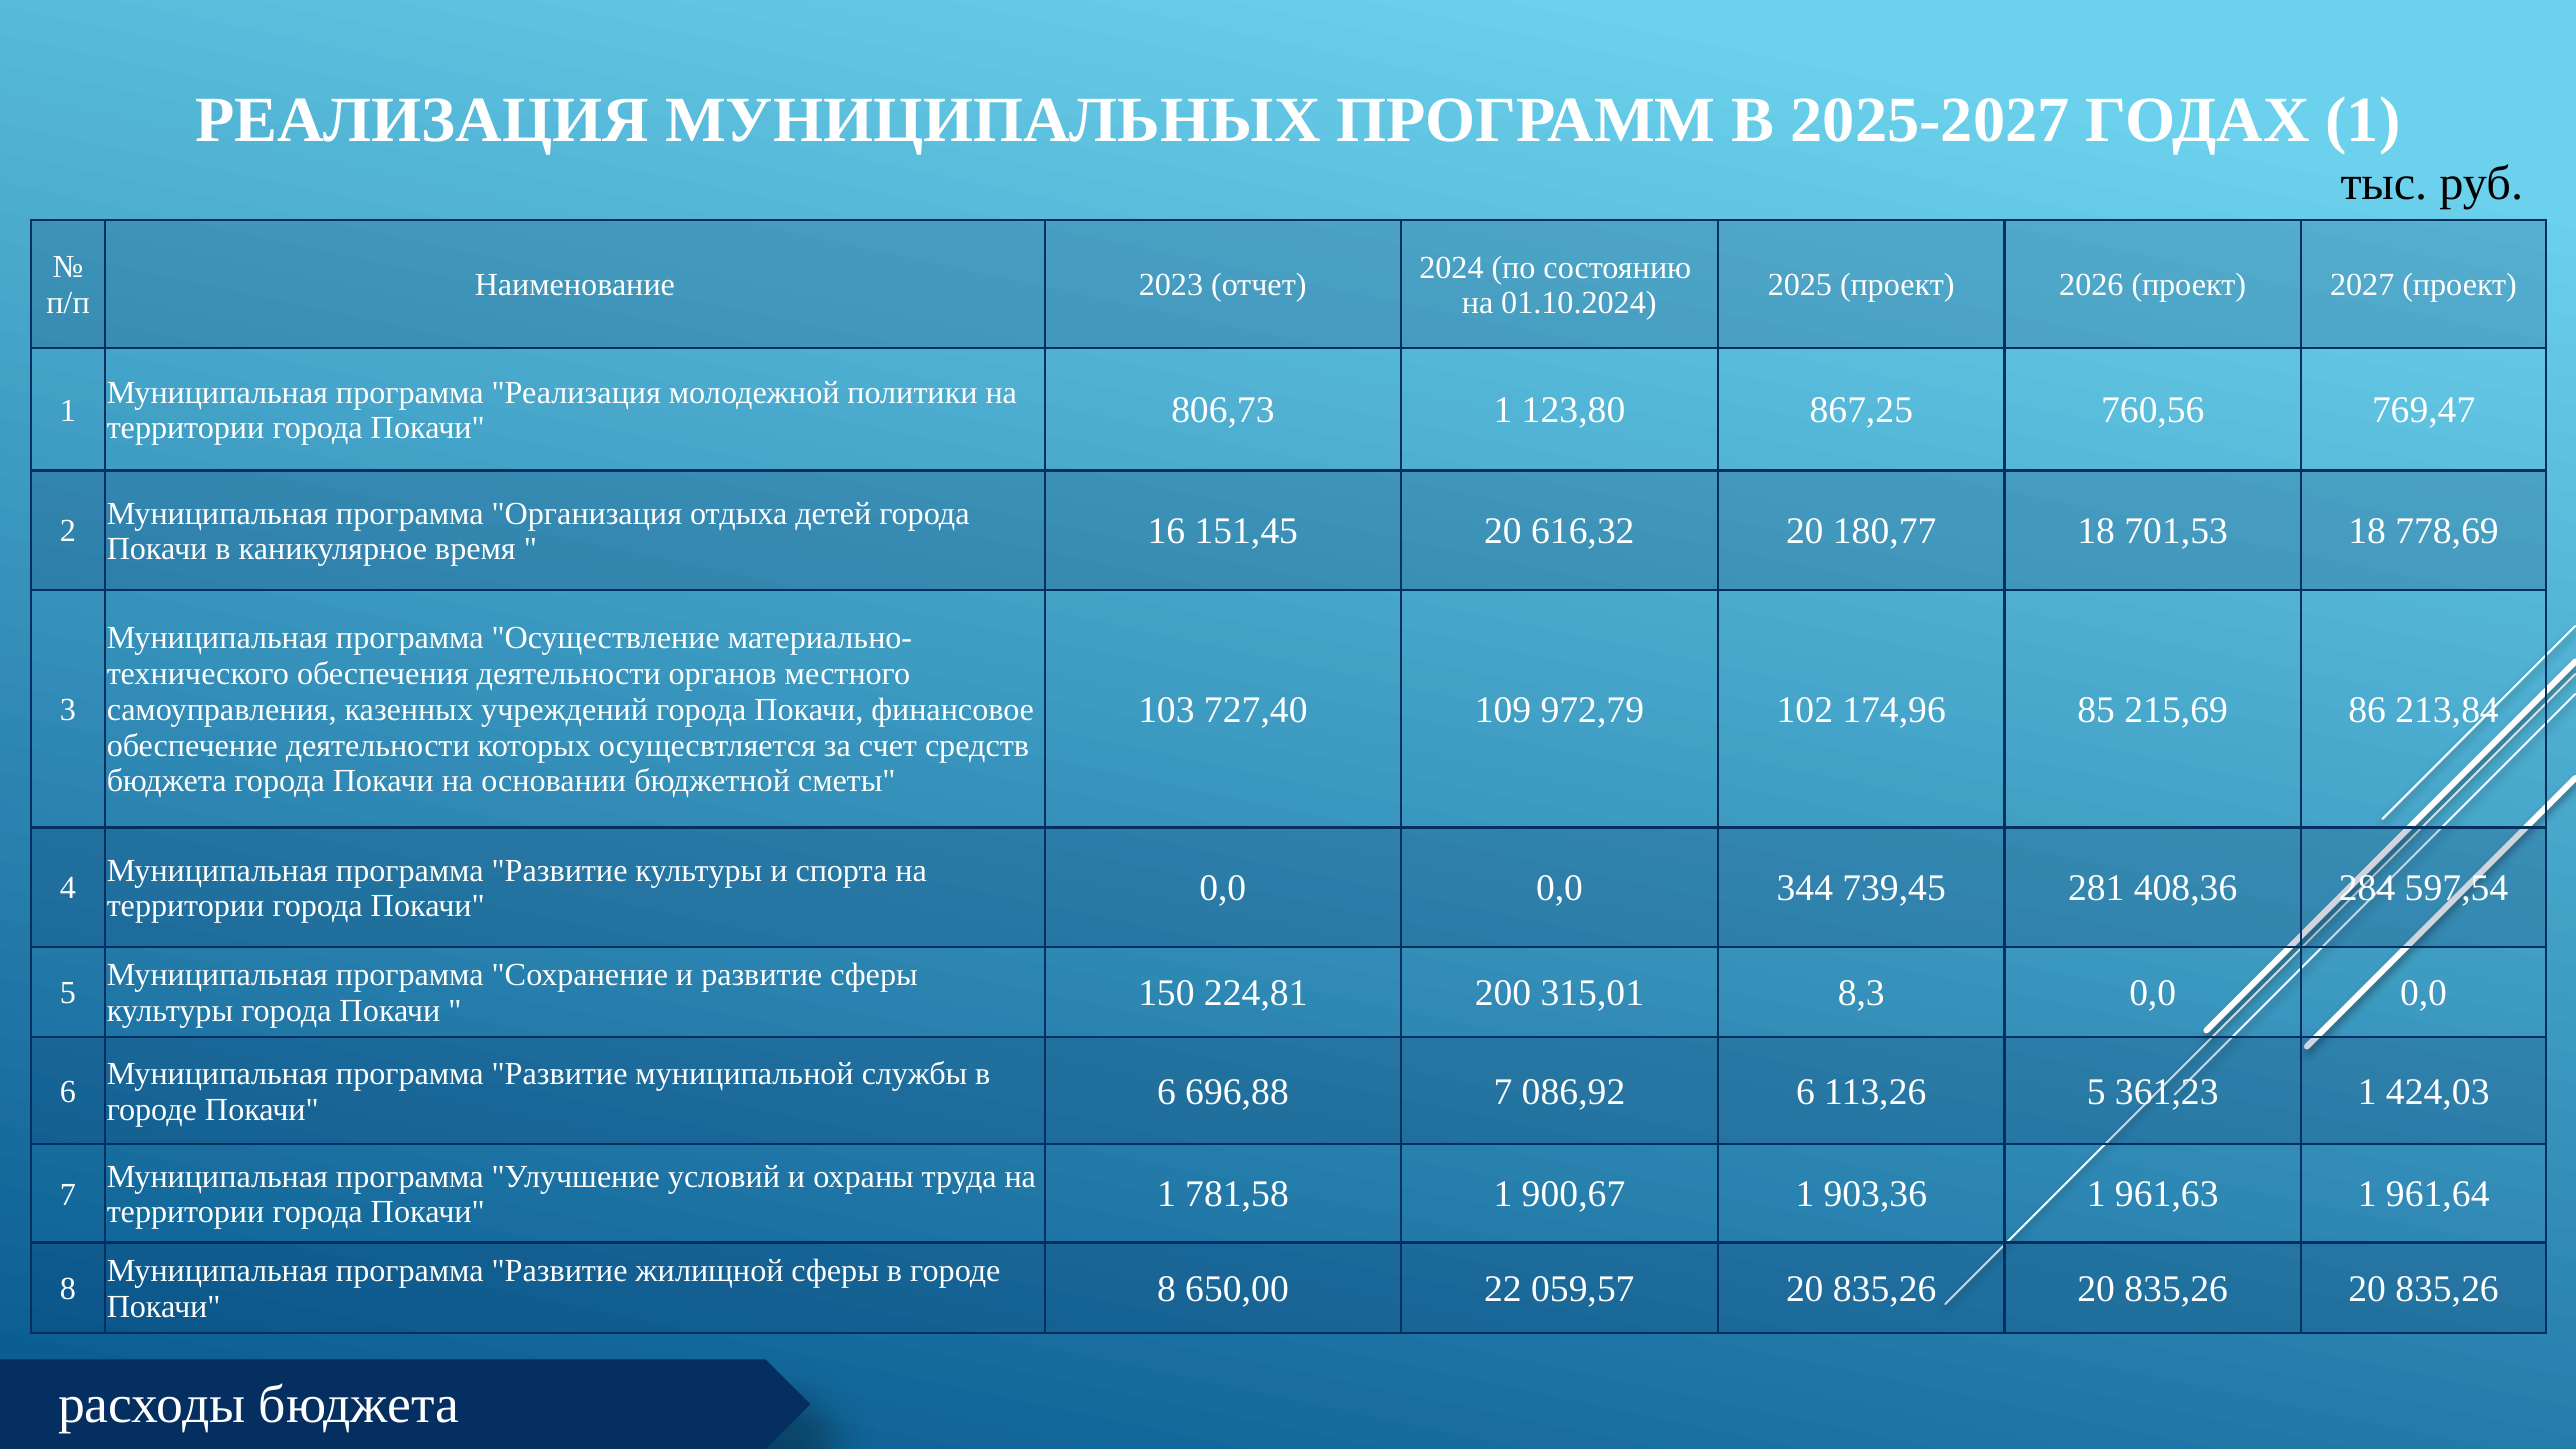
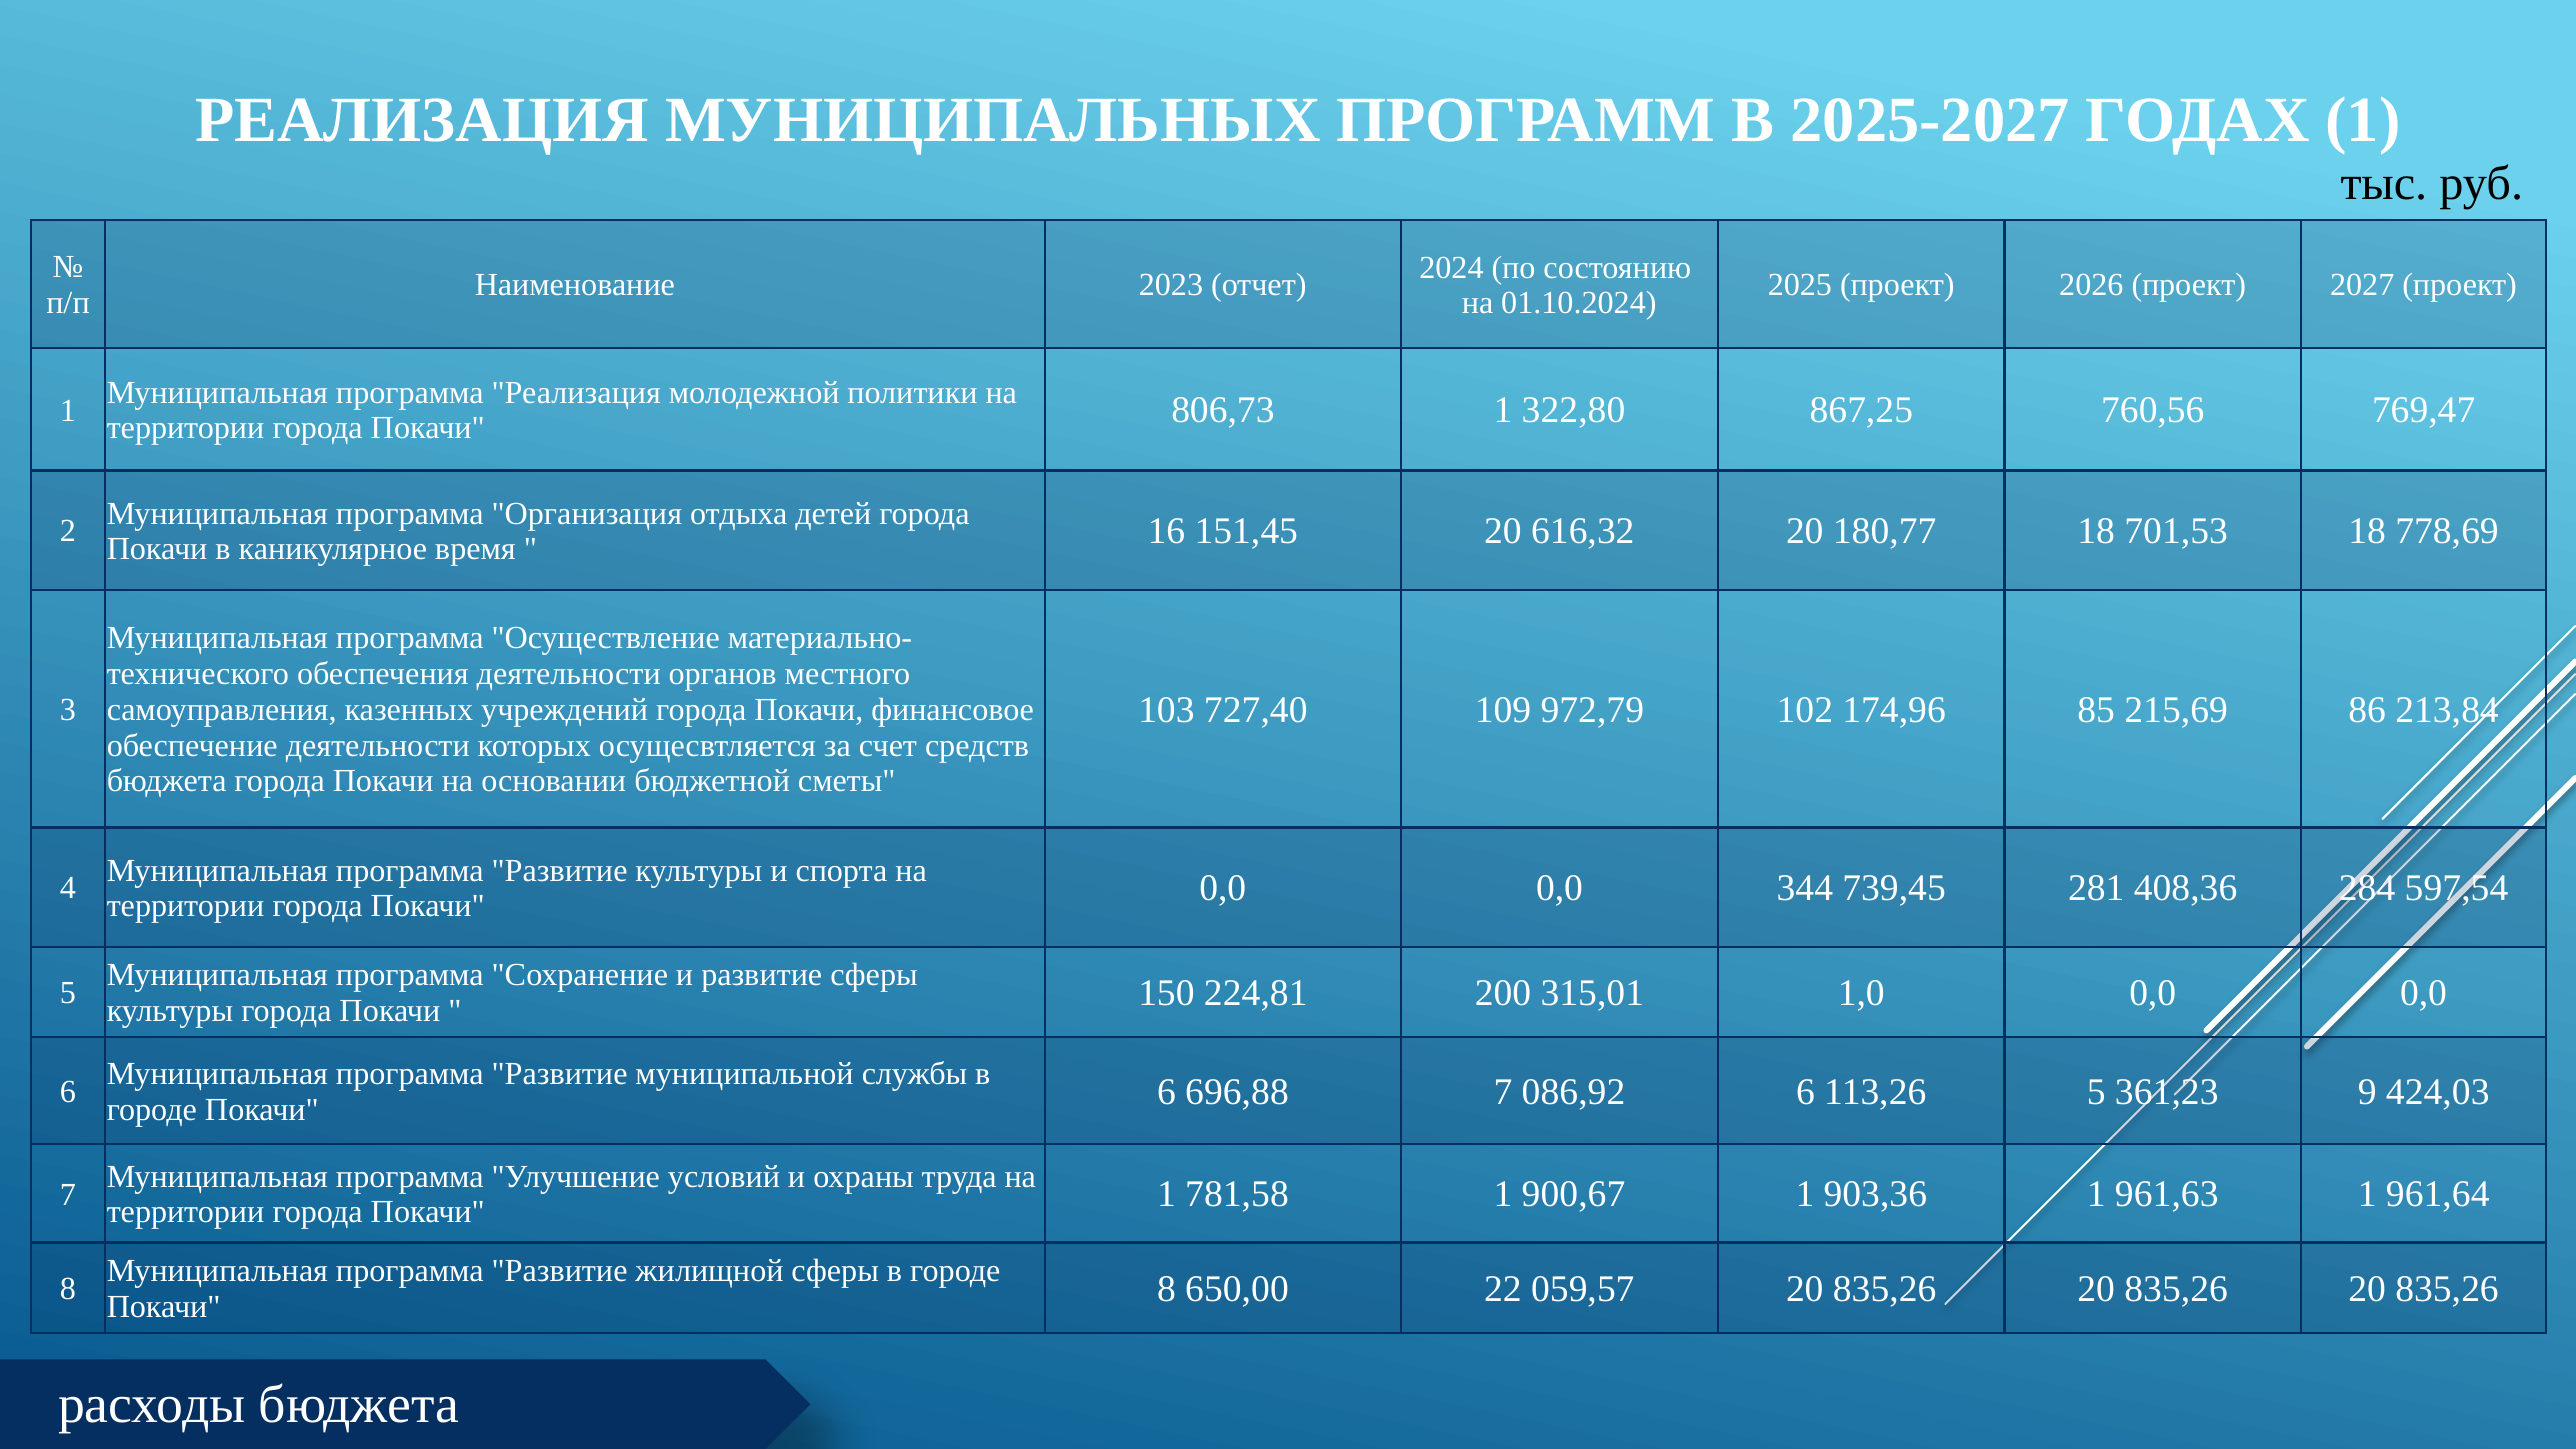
123,80: 123,80 -> 322,80 (1574, 411)
8,3: 8,3 -> 1,0 (1861, 993)
361,23 1: 1 -> 9 (2367, 1092)
